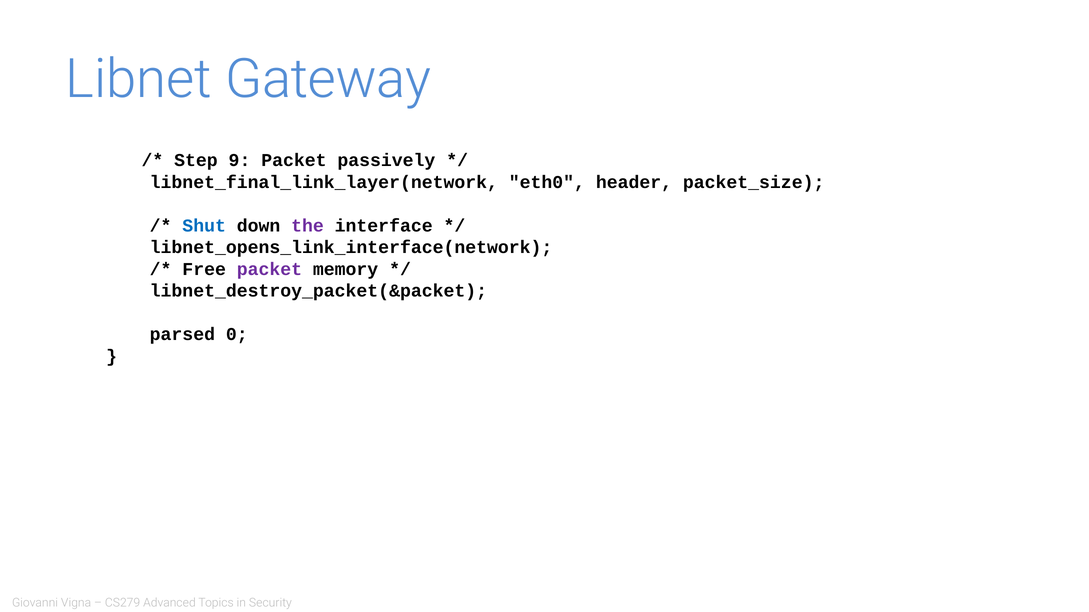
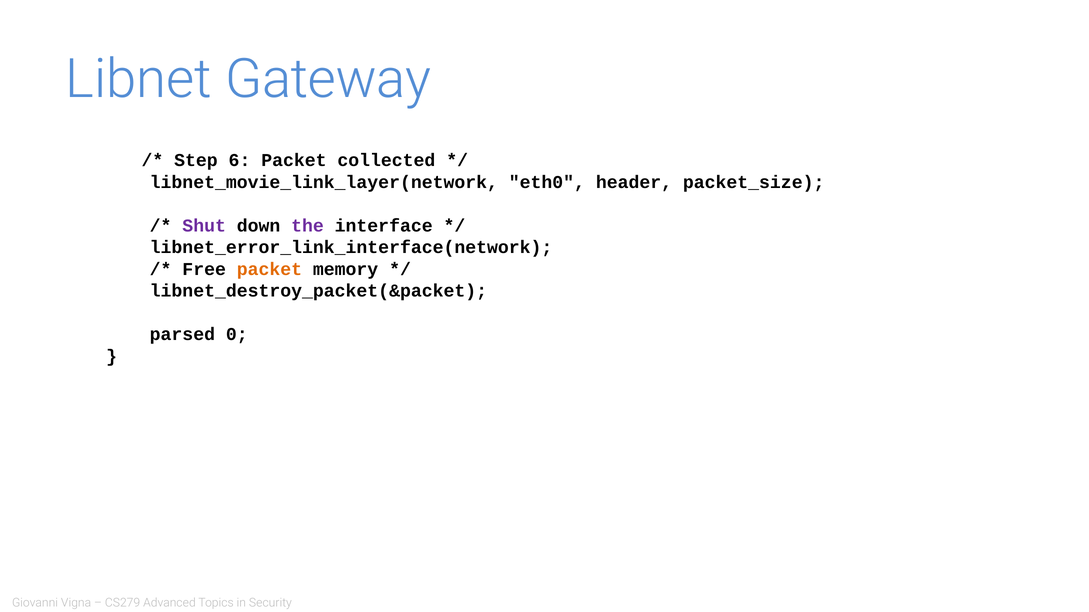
9: 9 -> 6 (240, 161)
passively: passively -> collected (386, 161)
libnet_final_link_layer(network: libnet_final_link_layer(network -> libnet_movie_link_layer(network (324, 182)
Shut colour: blue -> purple (204, 226)
libnet_opens_link_interface(network: libnet_opens_link_interface(network -> libnet_error_link_interface(network (351, 248)
packet colour: purple -> orange (269, 269)
